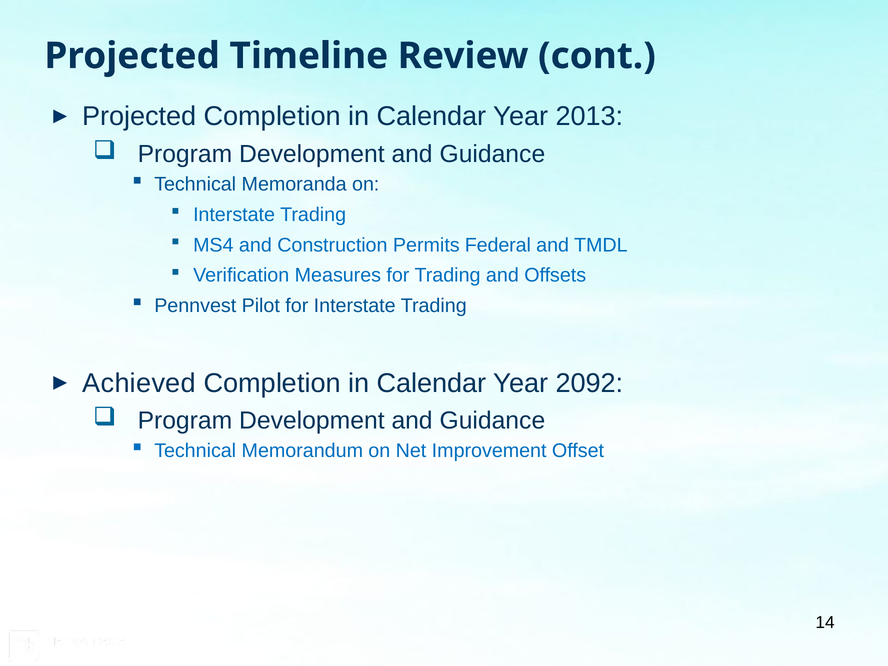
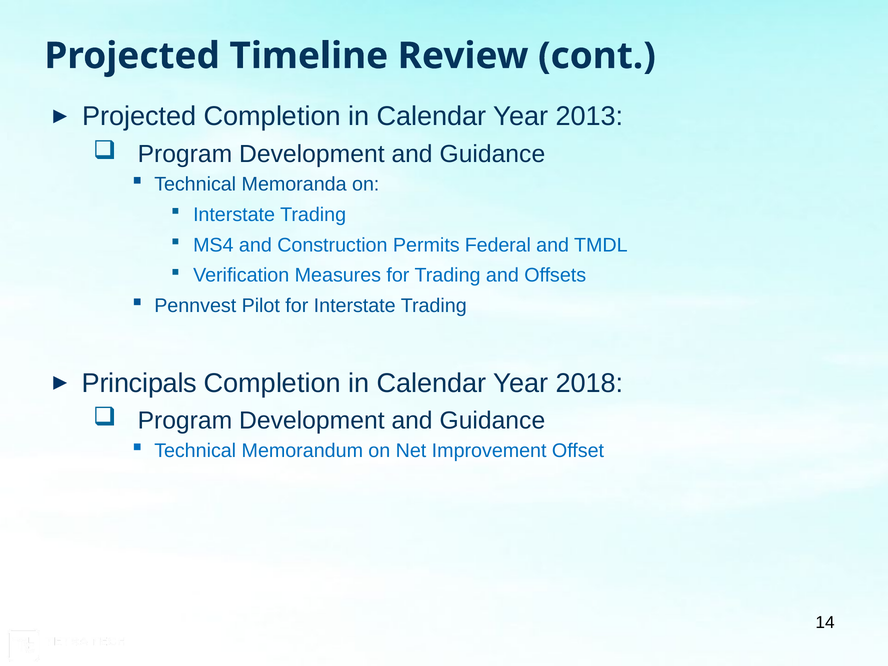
Achieved: Achieved -> Principals (139, 383)
2092: 2092 -> 2018 (590, 383)
